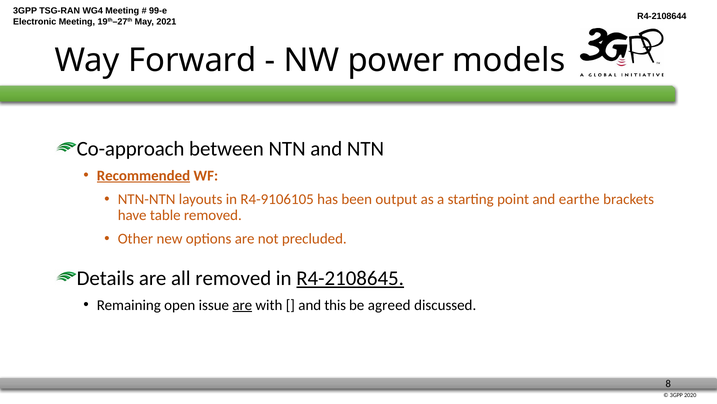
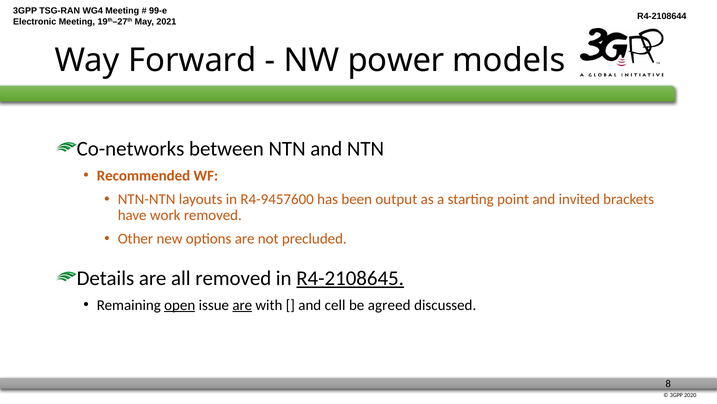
Co-approach: Co-approach -> Co-networks (131, 148)
Recommended underline: present -> none (144, 175)
R4-9106105: R4-9106105 -> R4-9457600 (277, 199)
earthe: earthe -> invited (579, 199)
table: table -> work (165, 215)
open underline: none -> present (180, 305)
this: this -> cell (335, 305)
